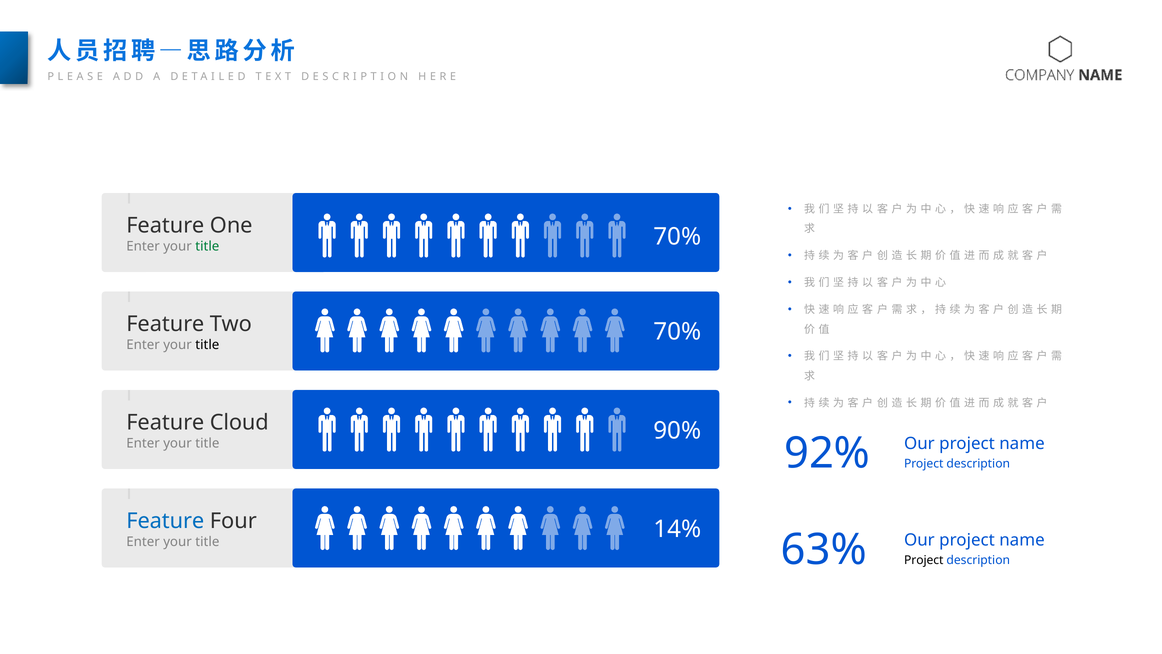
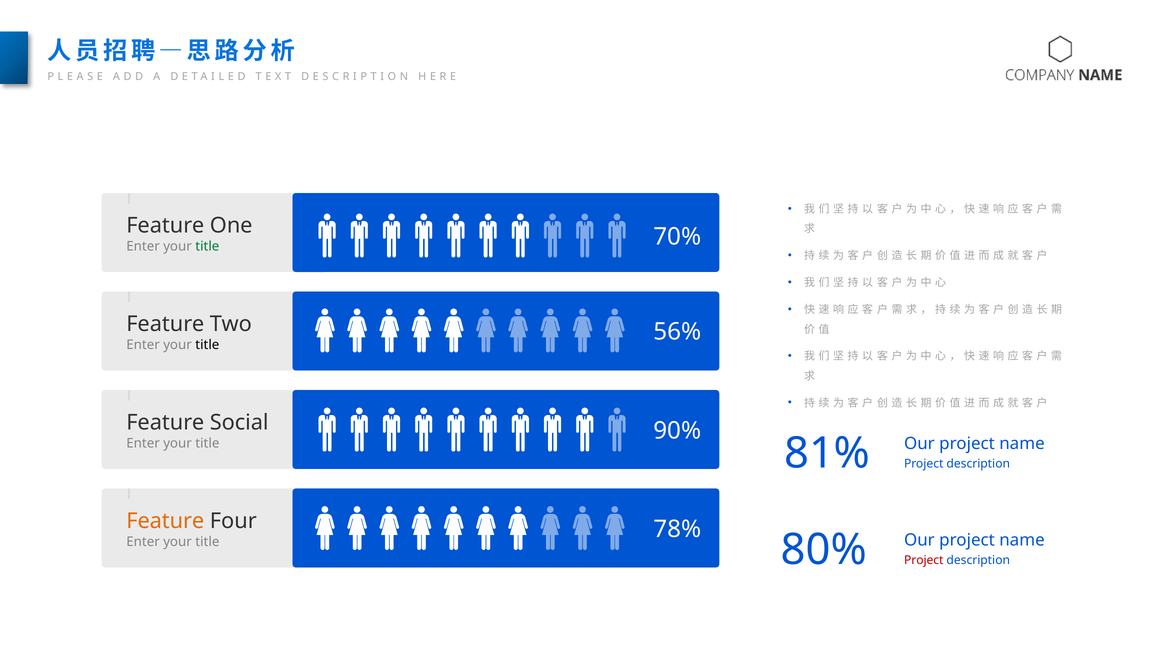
70%: 70% -> 56% (677, 332)
Cloud: Cloud -> Social (239, 422)
92%: 92% -> 81% (827, 453)
Feature colour: blue -> orange (165, 521)
14%: 14% -> 78% (677, 529)
63%: 63% -> 80% (824, 550)
Project colour: black -> red (924, 560)
